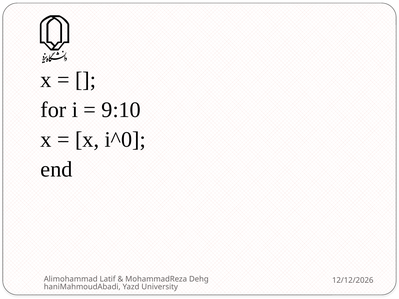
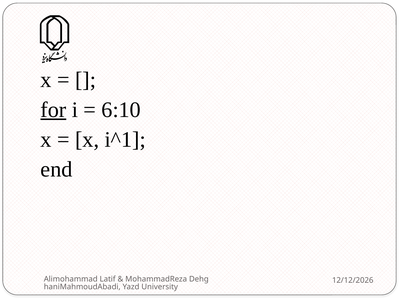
for underline: none -> present (53, 110)
9:10: 9:10 -> 6:10 (121, 110)
i^0: i^0 -> i^1 (125, 140)
